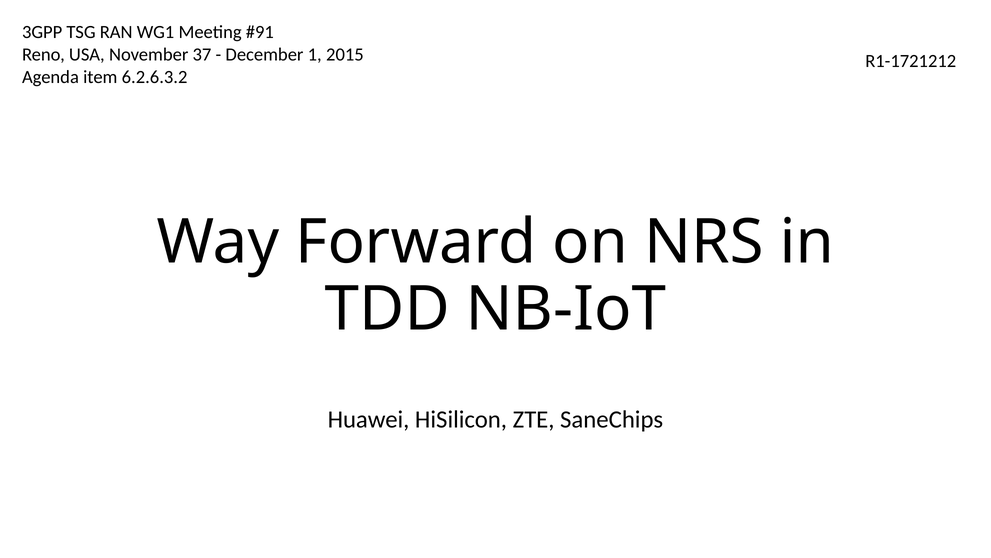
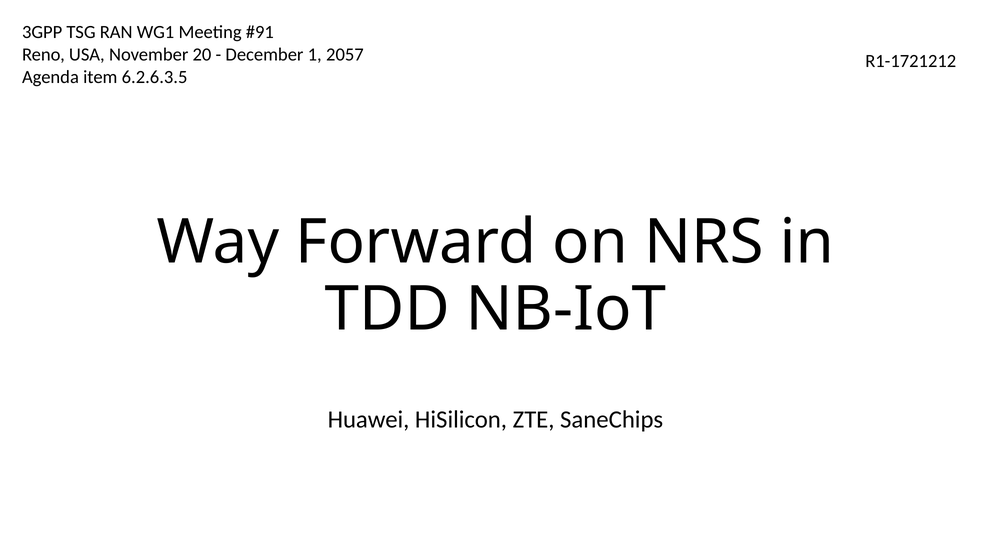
37: 37 -> 20 (202, 55)
2015: 2015 -> 2057 (345, 55)
6.2.6.3.2: 6.2.6.3.2 -> 6.2.6.3.5 (155, 77)
